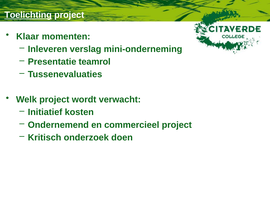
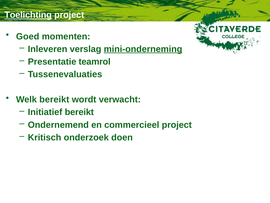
Klaar: Klaar -> Goed (28, 36)
mini-onderneming underline: none -> present (143, 49)
Welk project: project -> bereikt (54, 99)
Initiatief kosten: kosten -> bereikt (79, 112)
